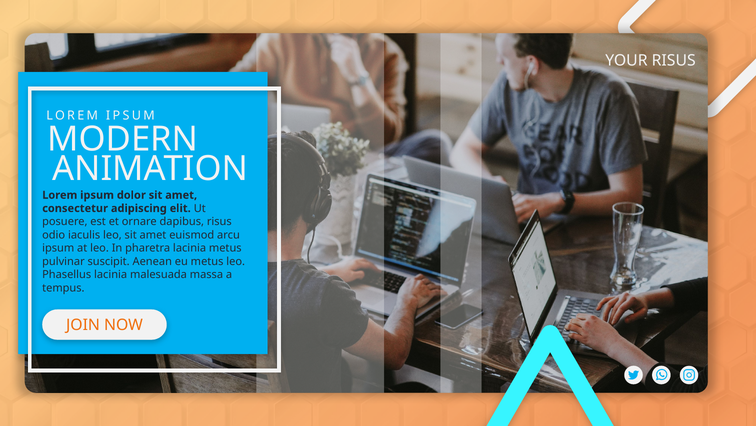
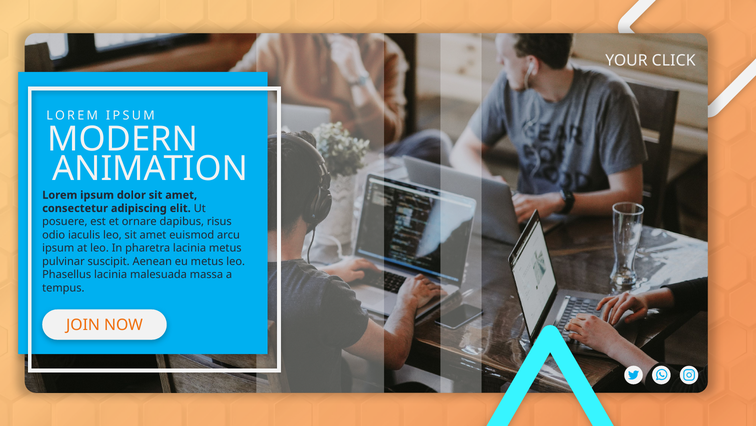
YOUR RISUS: RISUS -> CLICK (674, 60)
